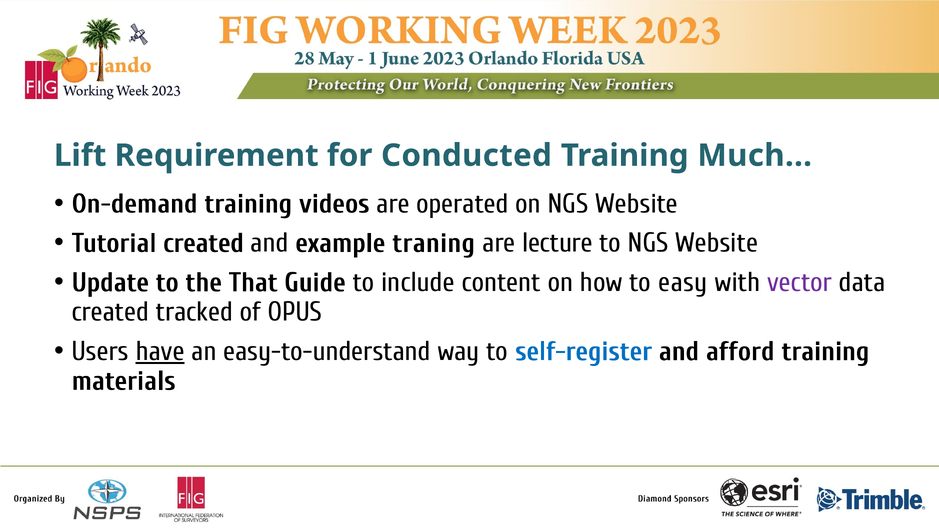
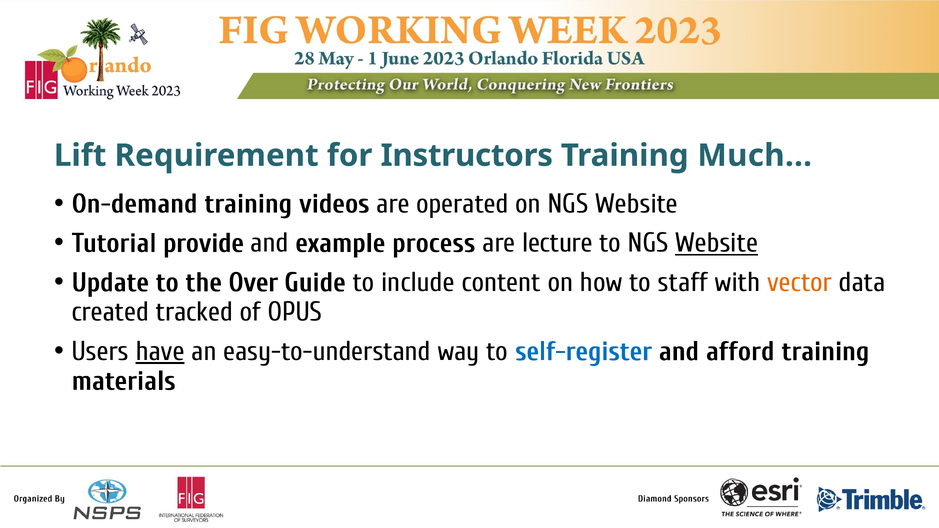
Conducted: Conducted -> Instructors (467, 156)
Tutorial created: created -> provide (204, 243)
traning: traning -> process (434, 243)
Website underline: none -> present (717, 243)
That: That -> Over (253, 282)
easy: easy -> staff (683, 282)
vector colour: purple -> orange (800, 282)
